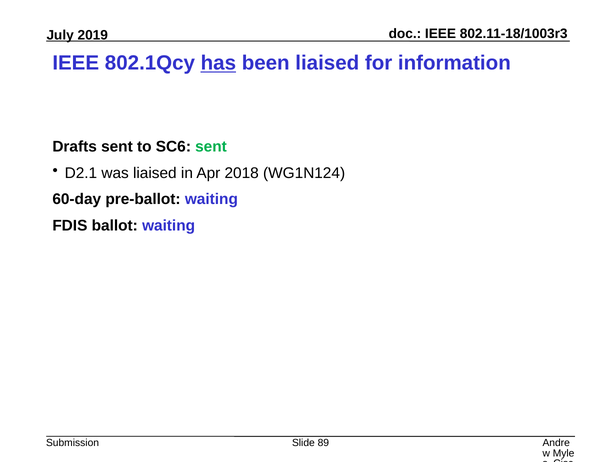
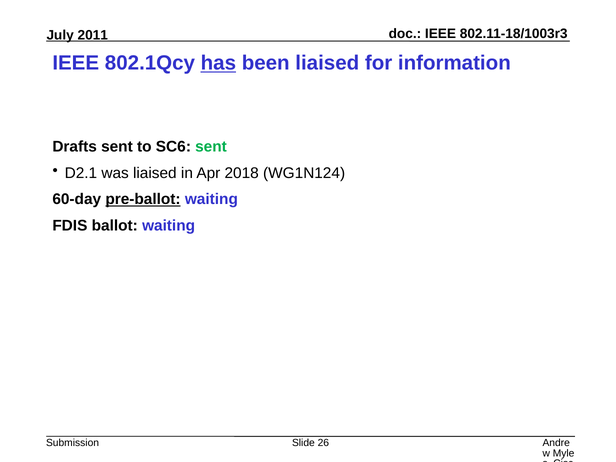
2019: 2019 -> 2011 (93, 35)
pre-ballot underline: none -> present (143, 199)
89: 89 -> 26 (323, 443)
